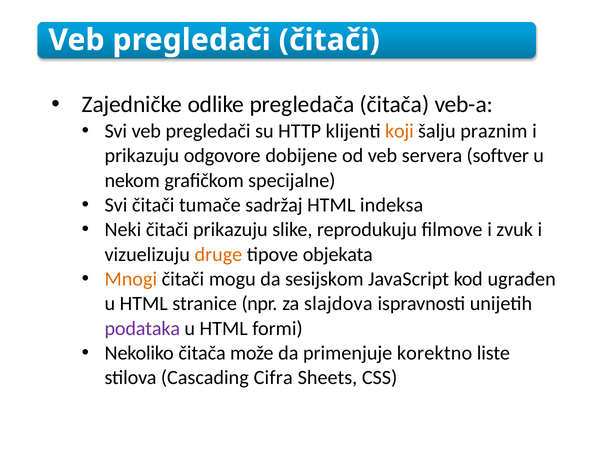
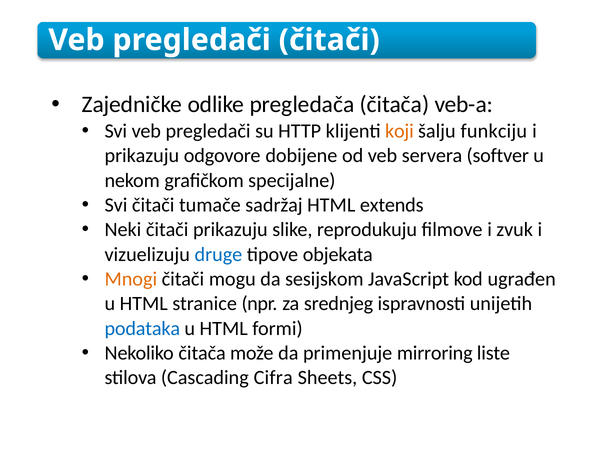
praznim: praznim -> funkciju (494, 131)
indeksa: indeksa -> extends (392, 205)
druge colour: orange -> blue (218, 254)
slajdova: slajdova -> srednjeg (339, 303)
podataka colour: purple -> blue (142, 328)
korektno: korektno -> mirroring (435, 353)
